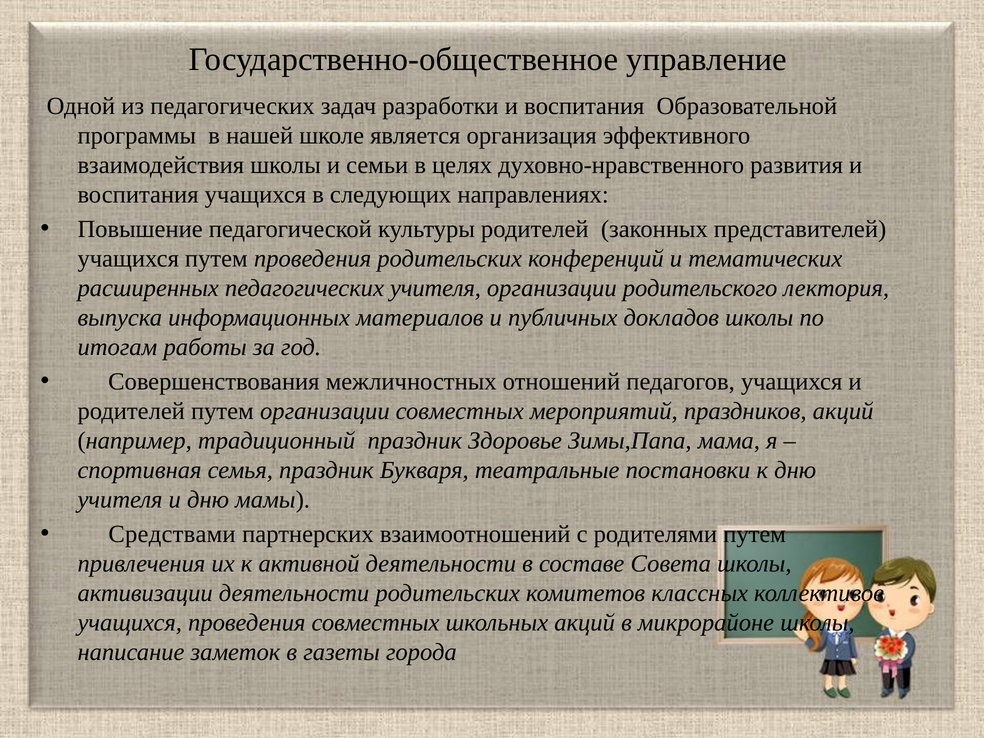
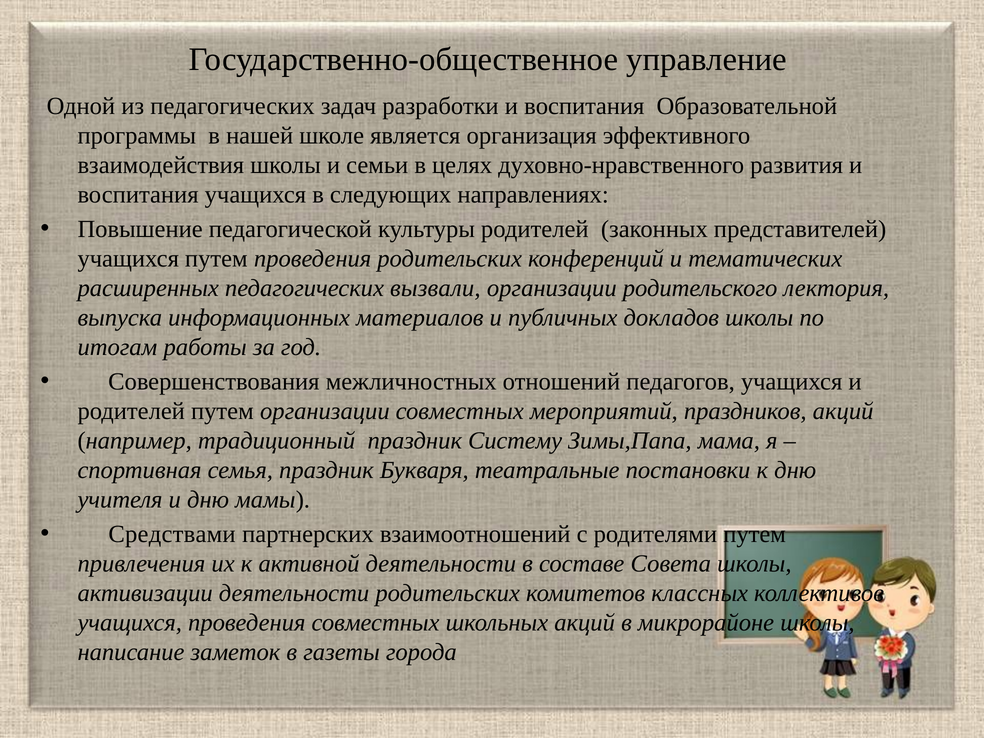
педагогических учителя: учителя -> вызвали (435, 288)
Здоровье: Здоровье -> Систему (515, 441)
